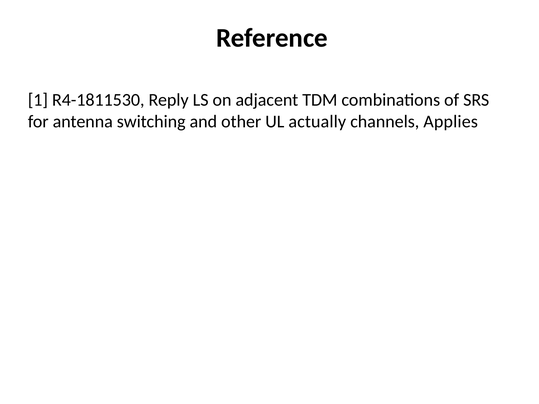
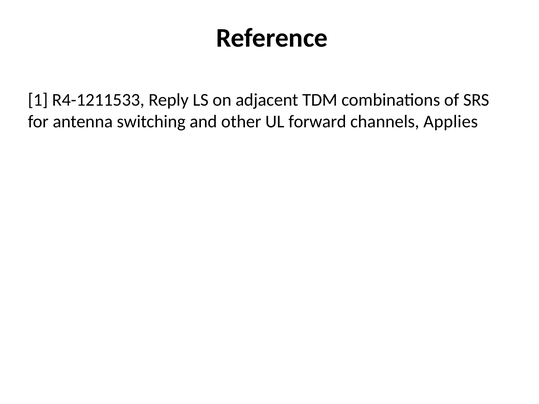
R4-1811530: R4-1811530 -> R4-1211533 (98, 100)
actually: actually -> forward (317, 122)
